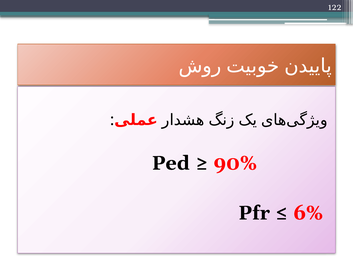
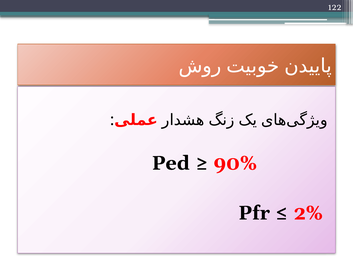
6%: 6% -> 2% (308, 214)
